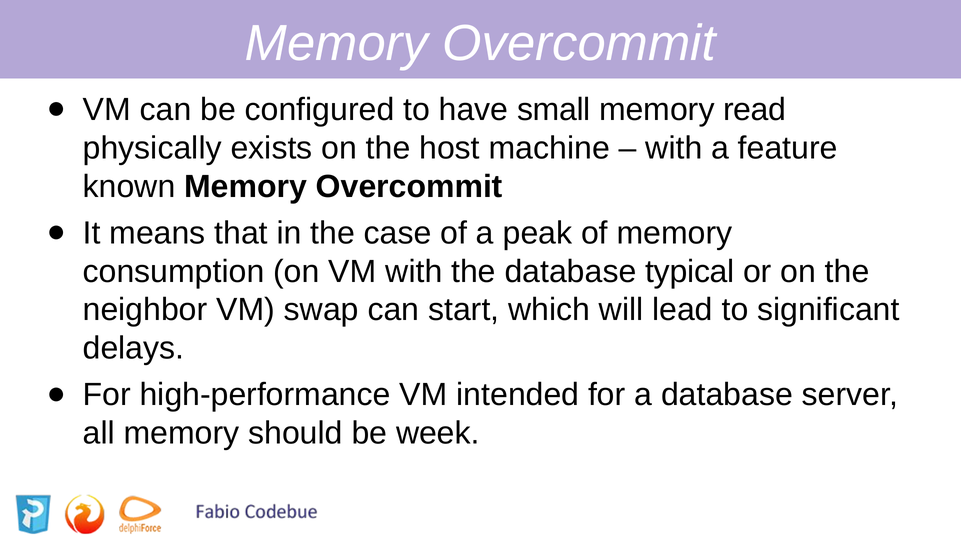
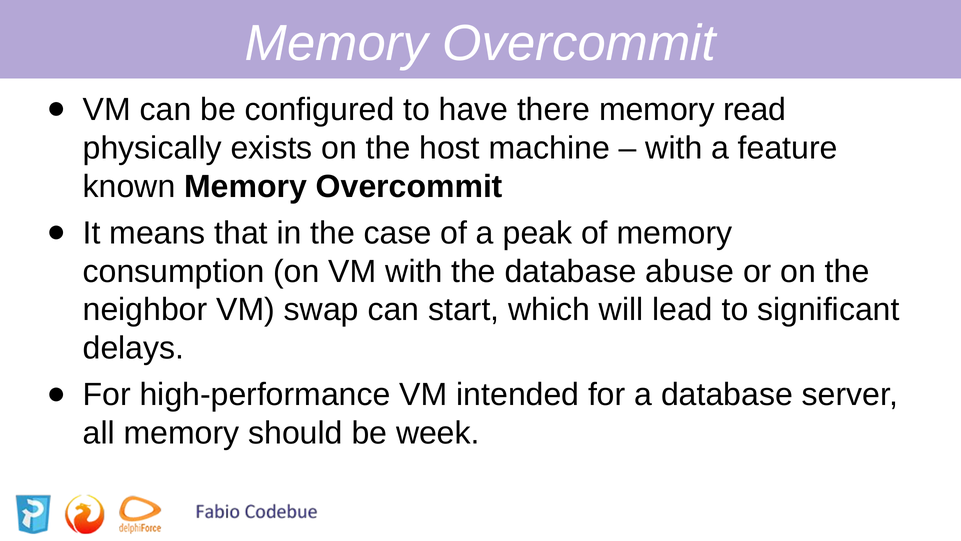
small: small -> there (554, 109)
typical: typical -> abuse (690, 271)
